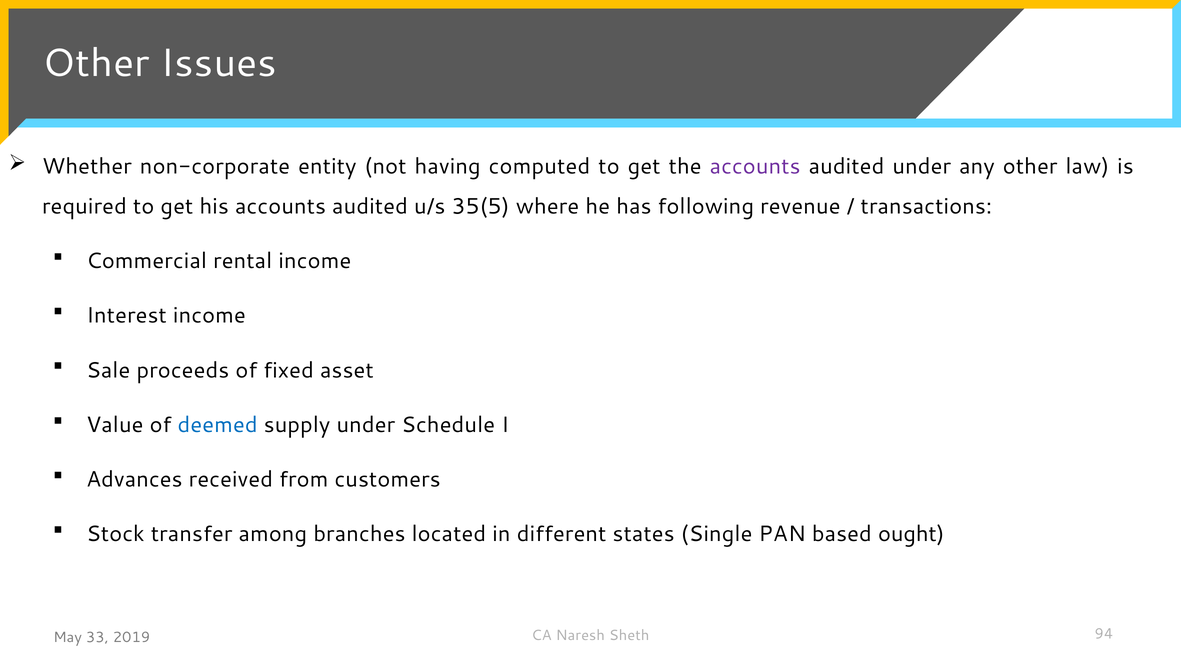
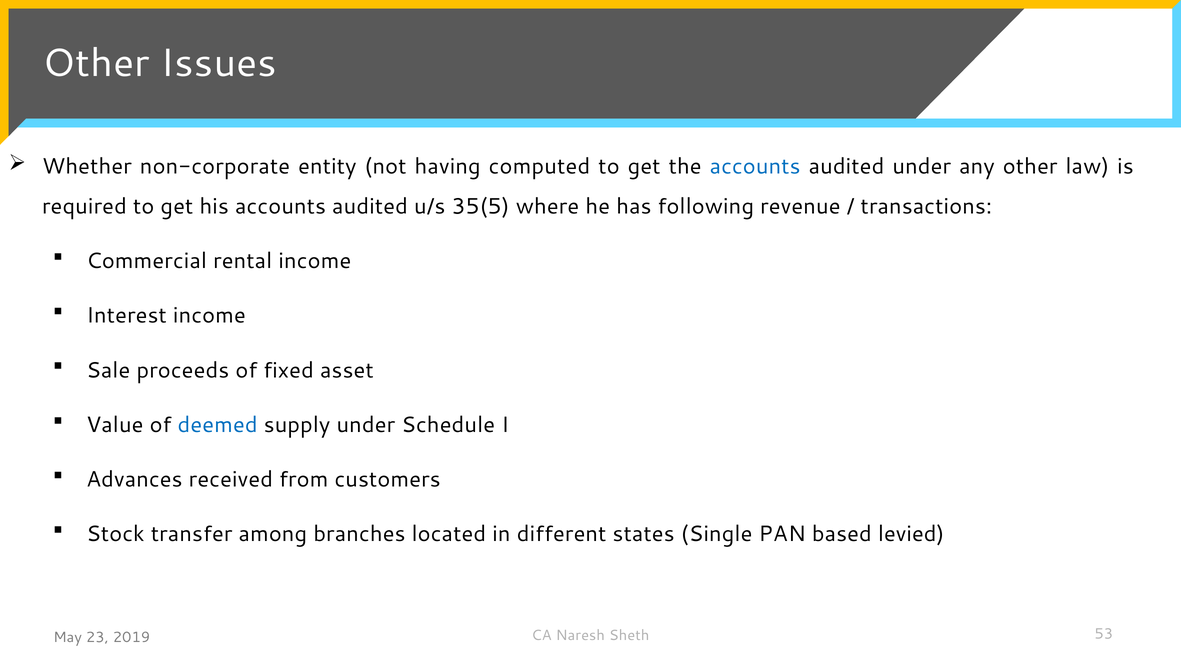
accounts colour: purple -> blue (755, 167)
ought: ought -> levied (911, 534)
94: 94 -> 53 (1104, 634)
33: 33 -> 23 (97, 638)
